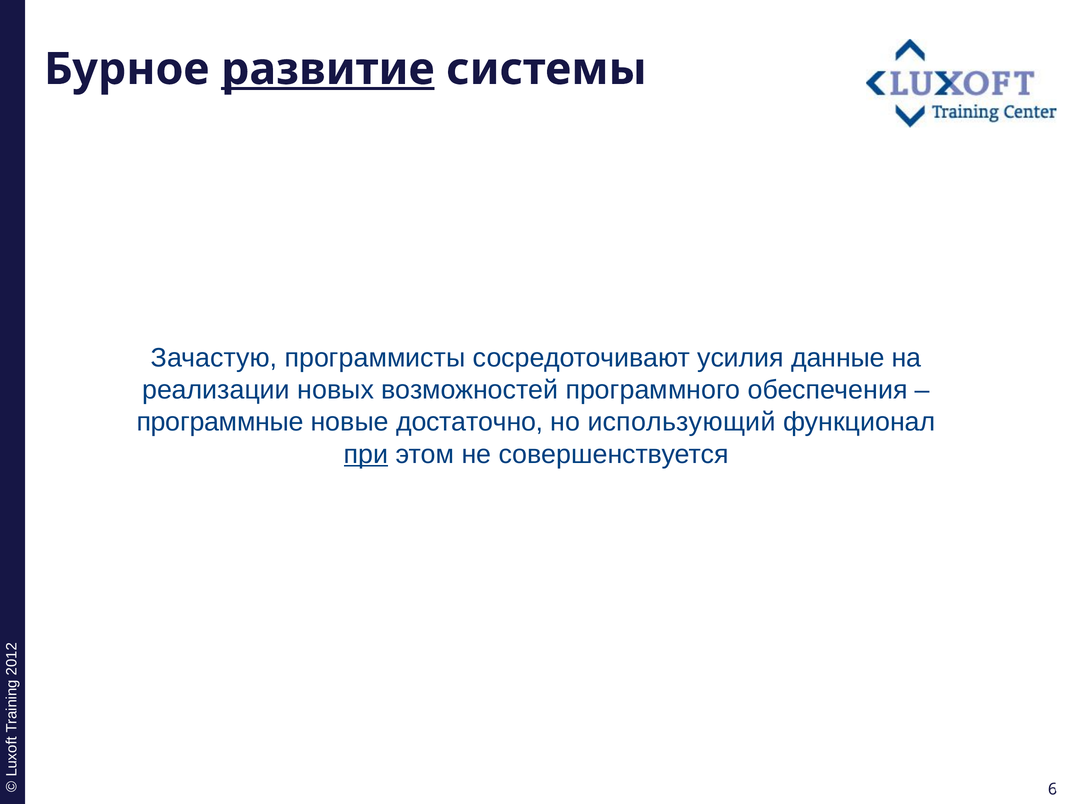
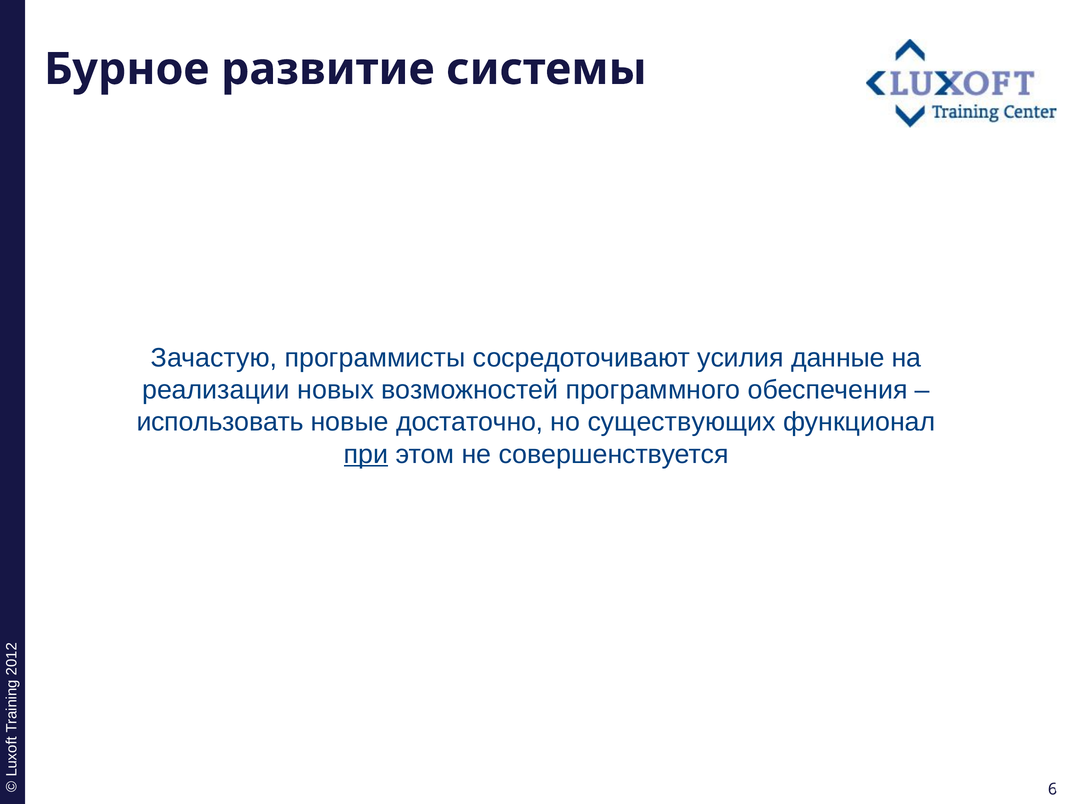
развитие underline: present -> none (328, 69)
программные: программные -> использовать (220, 423)
использующий: использующий -> существующих (682, 423)
